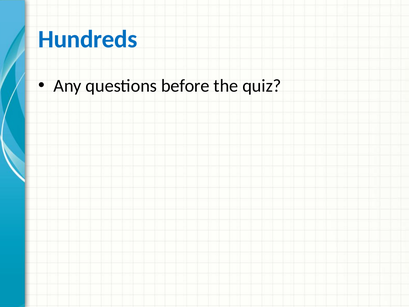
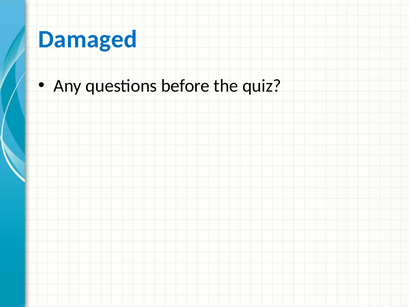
Hundreds: Hundreds -> Damaged (88, 39)
